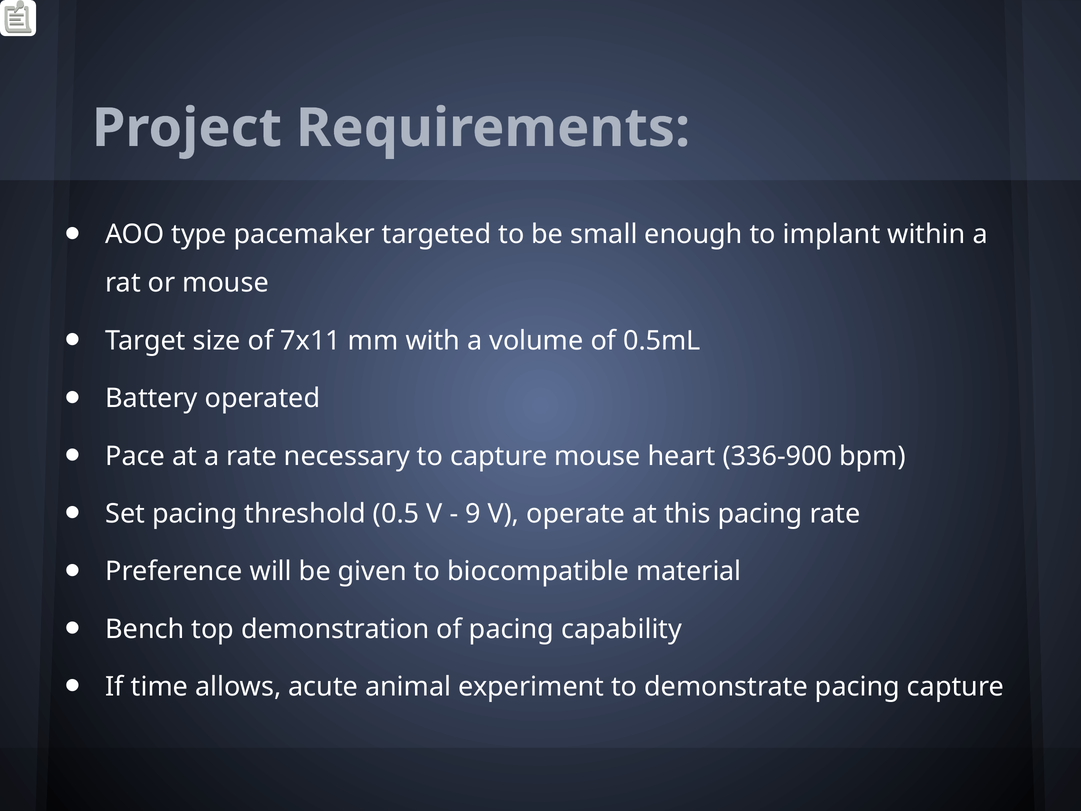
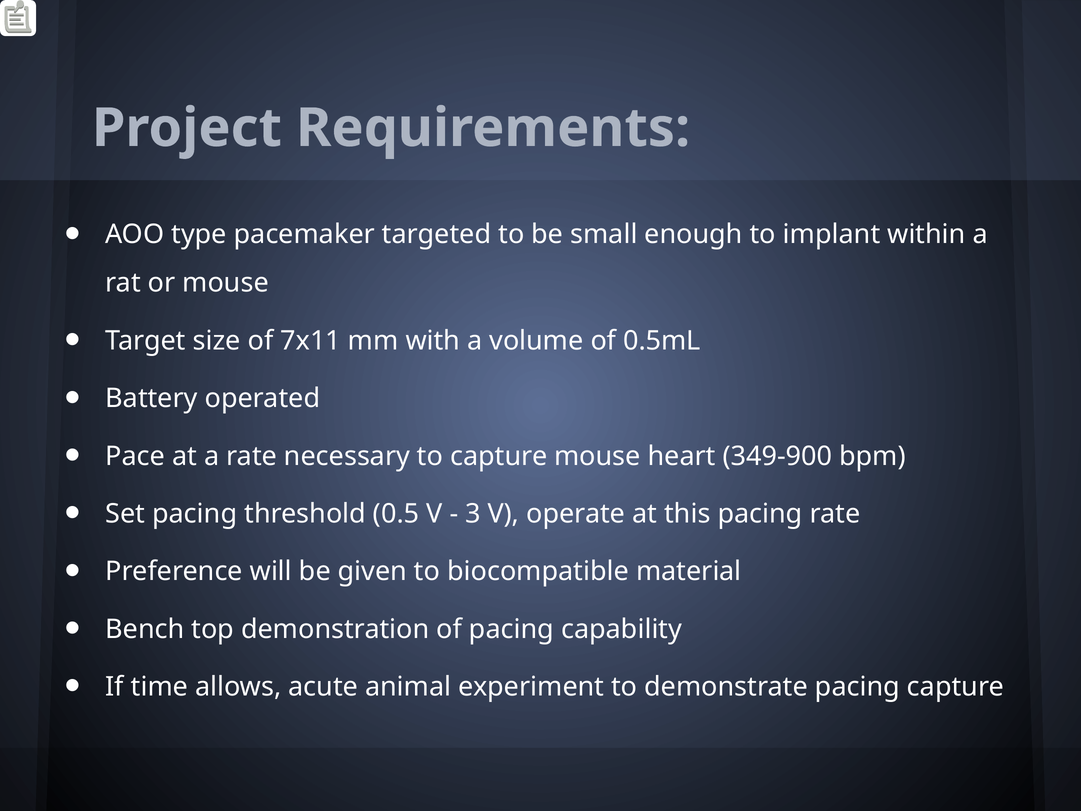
336-900: 336-900 -> 349-900 (777, 456)
9: 9 -> 3 (473, 514)
